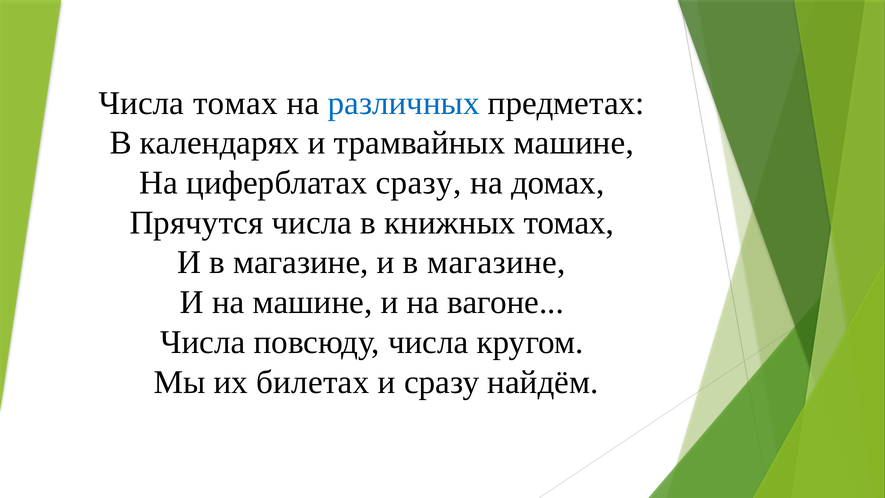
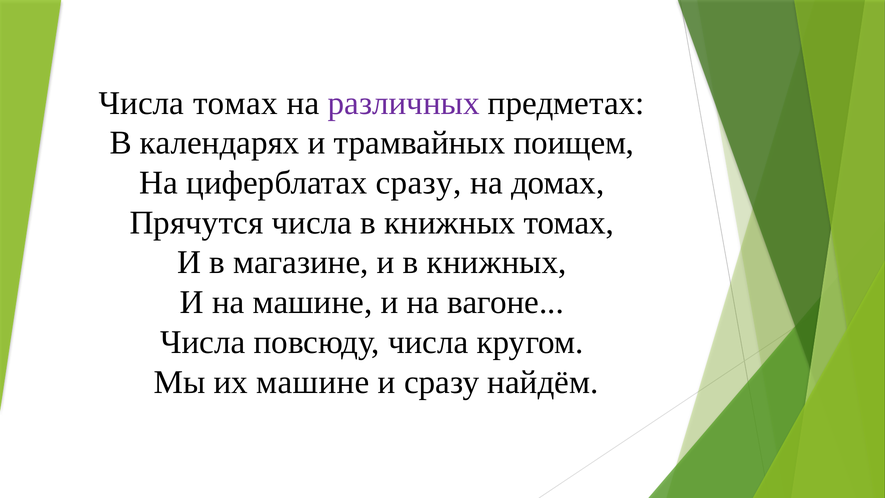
различных colour: blue -> purple (404, 103)
трамвайных машине: машине -> поищем (574, 143)
магазине и в магазине: магазине -> книжных (497, 262)
их билетах: билетах -> машине (313, 382)
